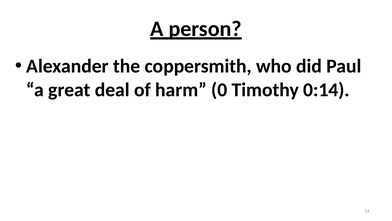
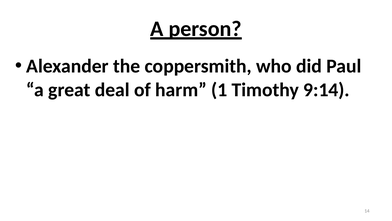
0: 0 -> 1 (219, 90)
0:14: 0:14 -> 9:14 (326, 90)
